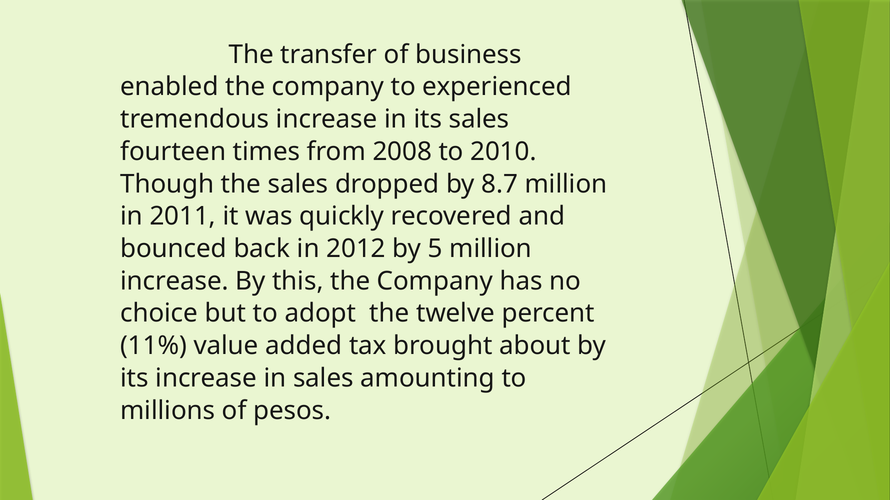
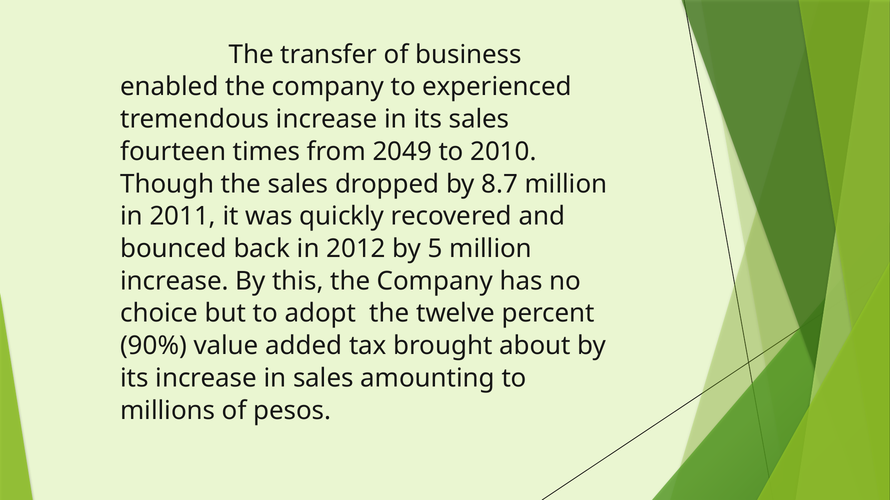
2008: 2008 -> 2049 (402, 152)
11%: 11% -> 90% (154, 346)
